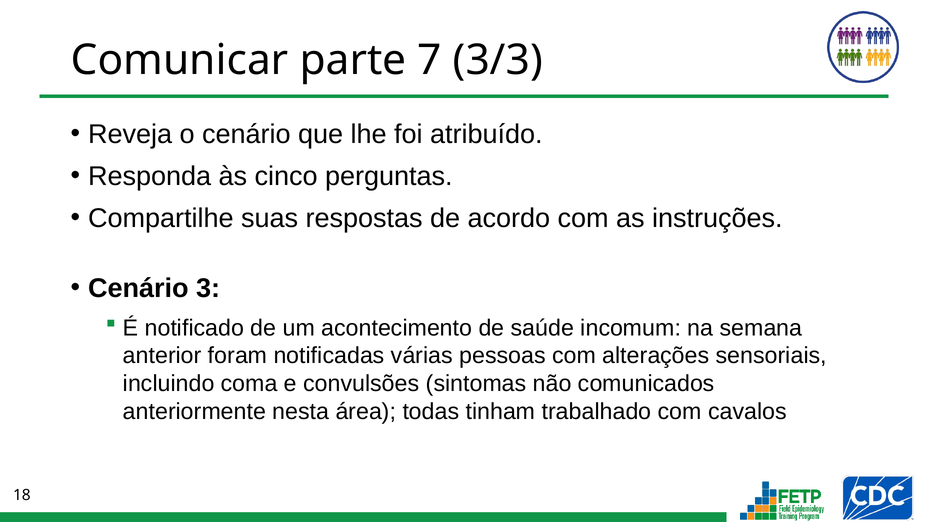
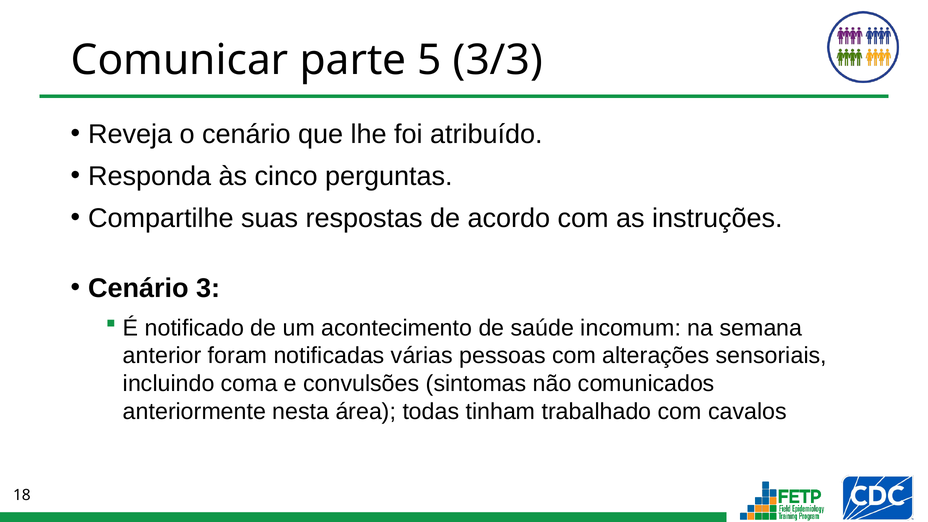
7: 7 -> 5 (430, 60)
